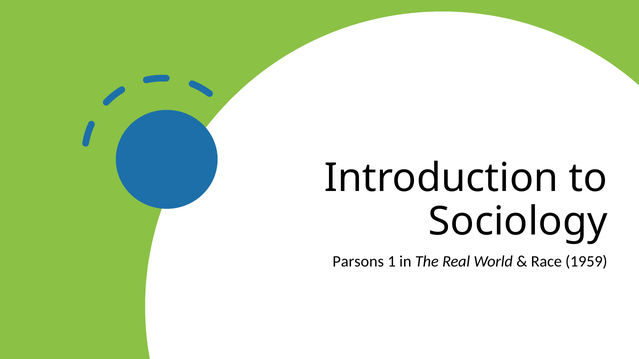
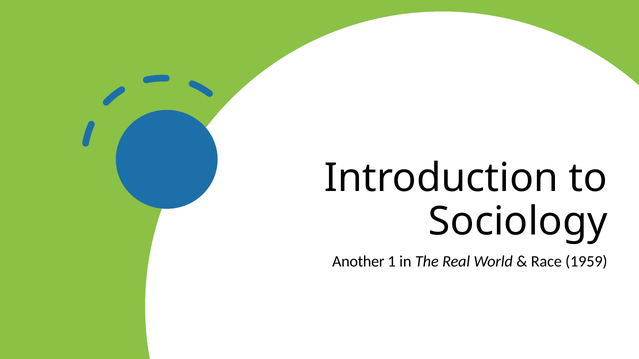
Parsons: Parsons -> Another (358, 262)
